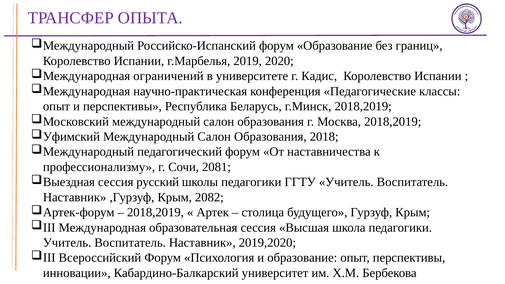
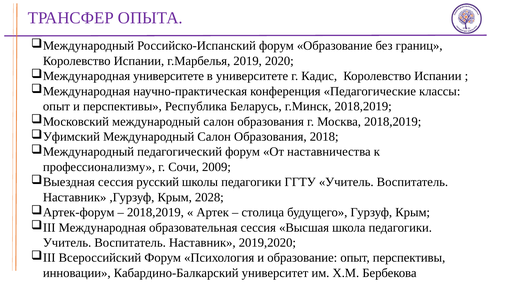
ограничений: ограничений -> университете (169, 76)
2081: 2081 -> 2009 (216, 167)
2082: 2082 -> 2028 (209, 197)
